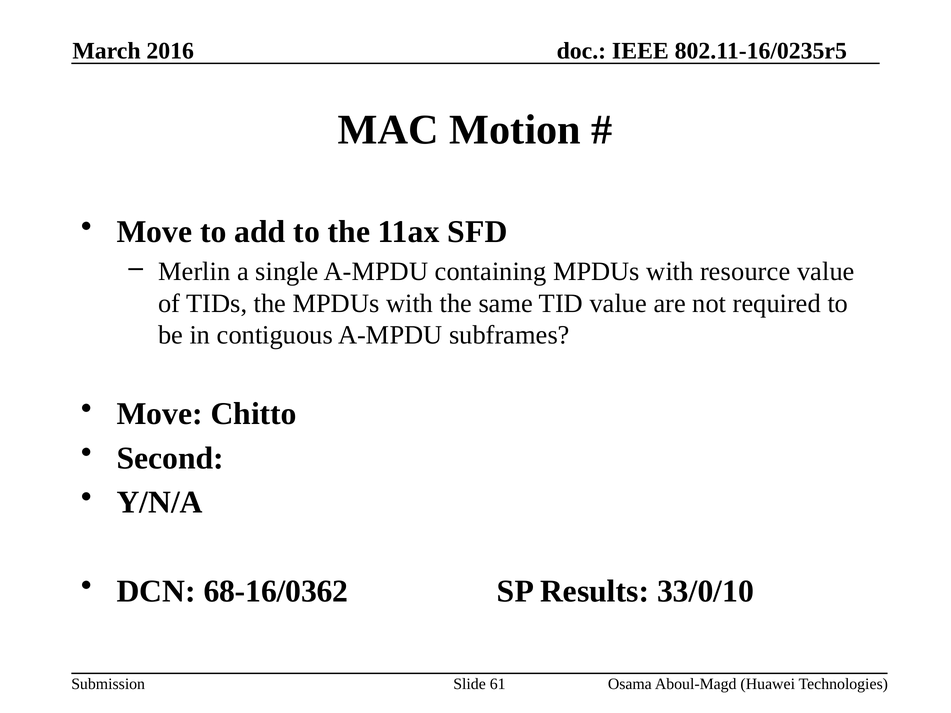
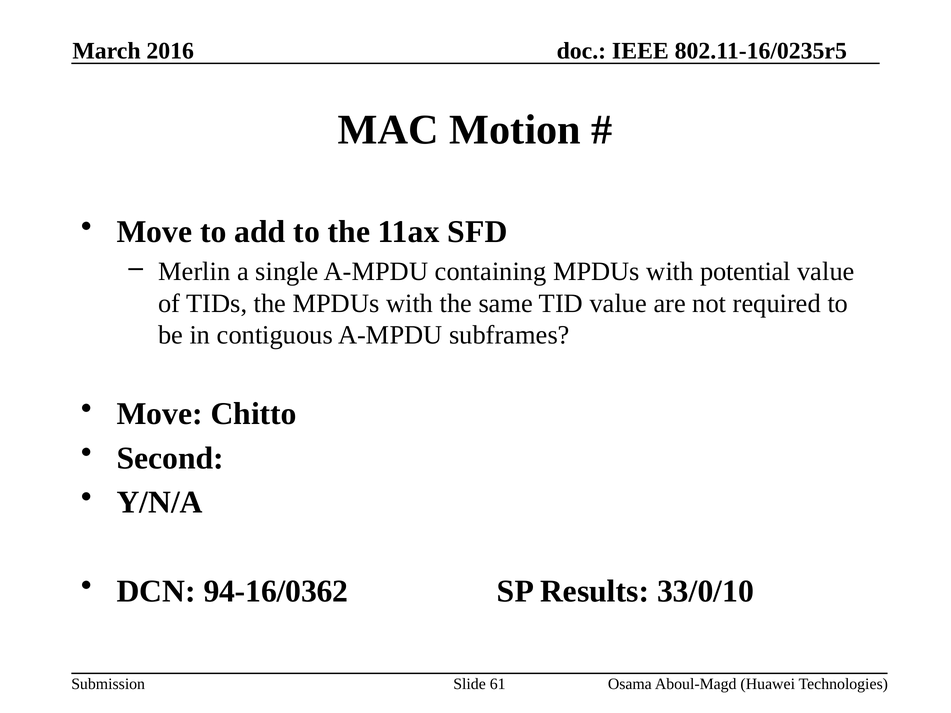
resource: resource -> potential (745, 272)
68-16/0362: 68-16/0362 -> 94-16/0362 (276, 591)
